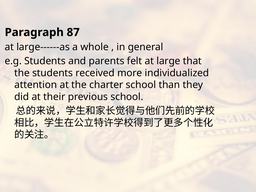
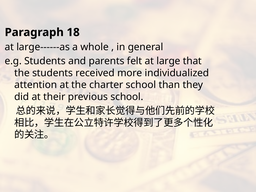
87: 87 -> 18 (73, 32)
